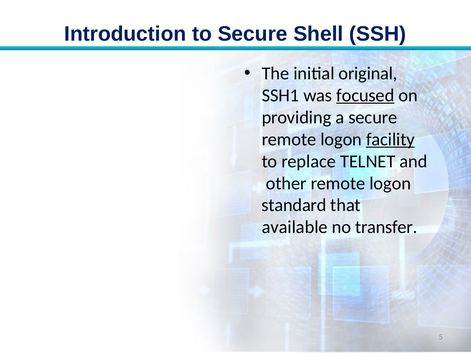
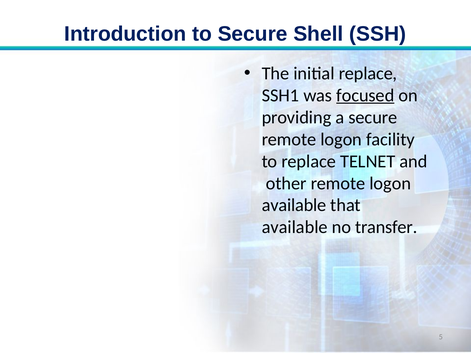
initial original: original -> replace (368, 73)
facility underline: present -> none (390, 139)
standard: standard -> available (294, 205)
